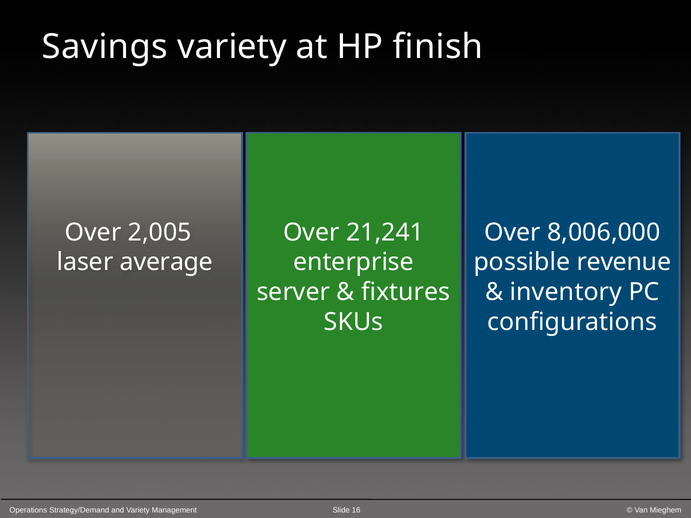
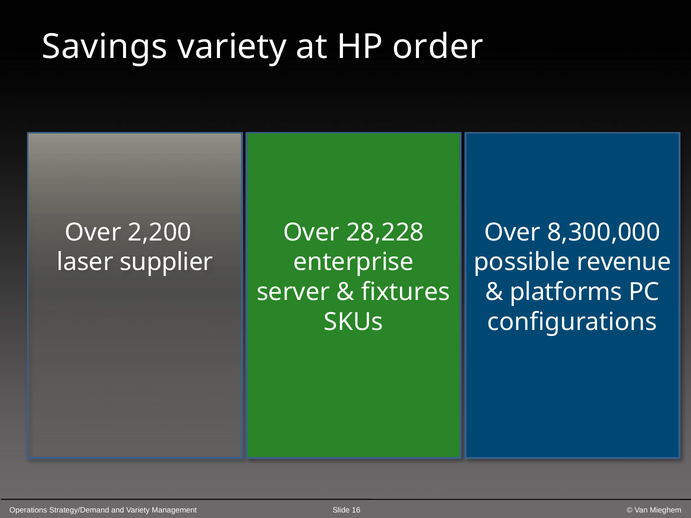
finish: finish -> order (438, 47)
2,005: 2,005 -> 2,200 (160, 232)
21,241: 21,241 -> 28,228 (385, 232)
8,006,000: 8,006,000 -> 8,300,000 (604, 232)
average: average -> supplier (166, 262)
inventory: inventory -> platforms (566, 292)
